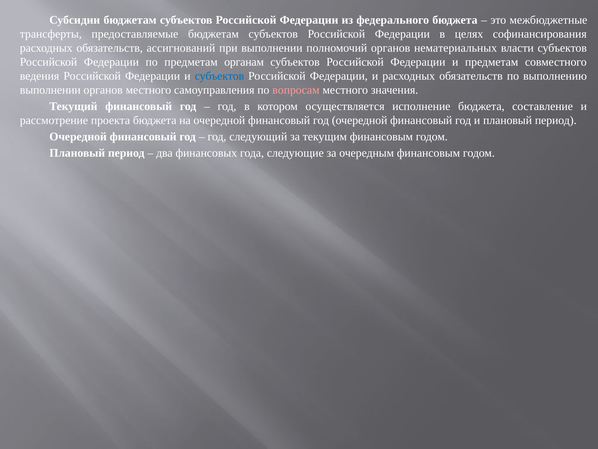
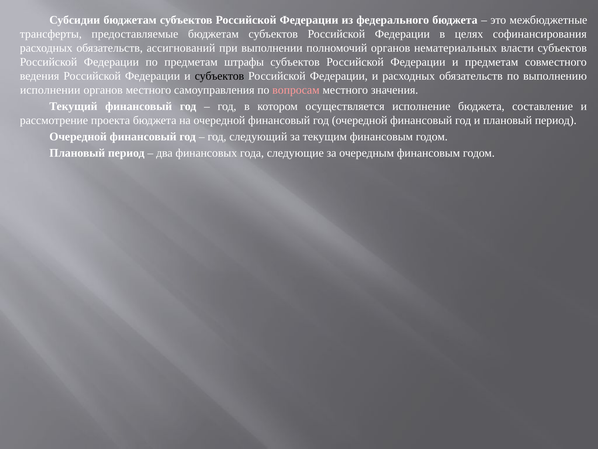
органам: органам -> штрафы (244, 62)
субъектов colour: blue -> black (219, 76)
выполнении: выполнении -> исполнении (50, 90)
